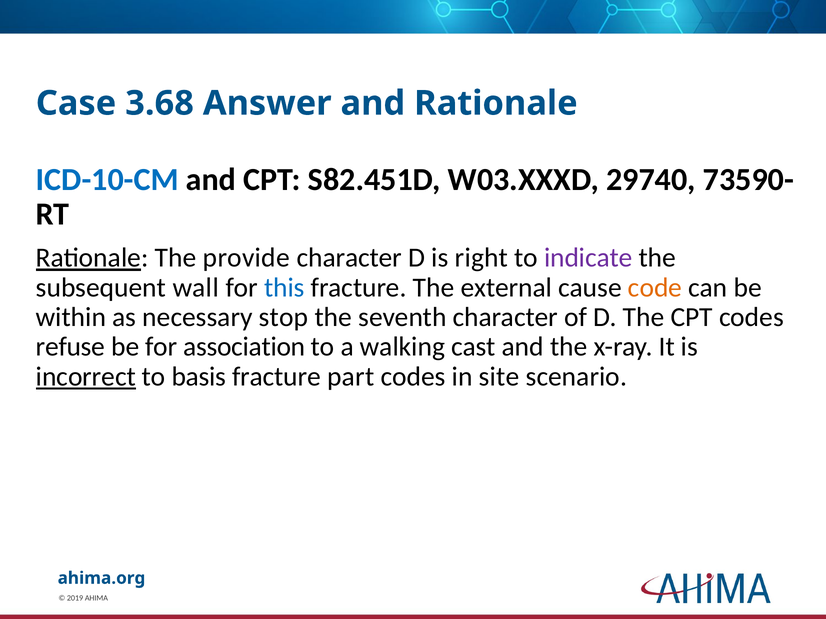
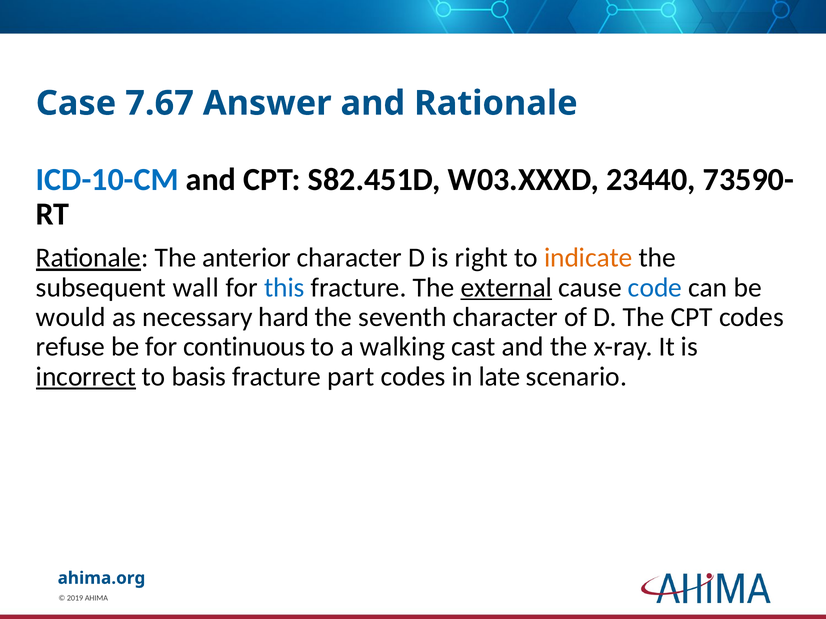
3.68: 3.68 -> 7.67 (160, 103)
29740: 29740 -> 23440 (651, 180)
provide: provide -> anterior (247, 258)
indicate colour: purple -> orange (588, 258)
external underline: none -> present (506, 288)
code colour: orange -> blue (655, 288)
within: within -> would (71, 317)
stop: stop -> hard (284, 317)
association: association -> continuous (244, 347)
site: site -> late (499, 377)
